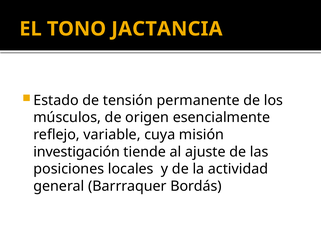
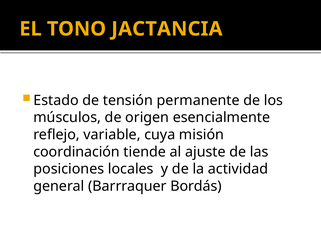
investigación: investigación -> coordinación (77, 152)
